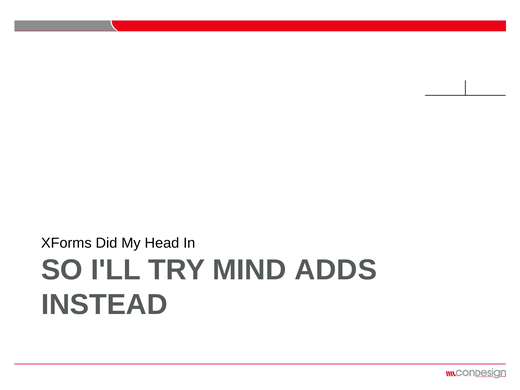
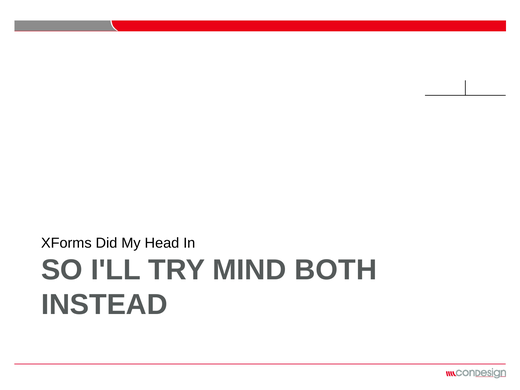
ADDS: ADDS -> BOTH (336, 270)
